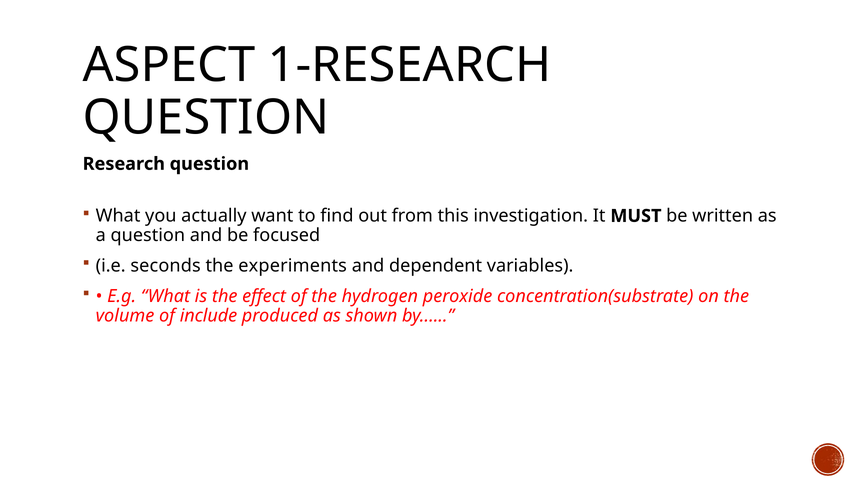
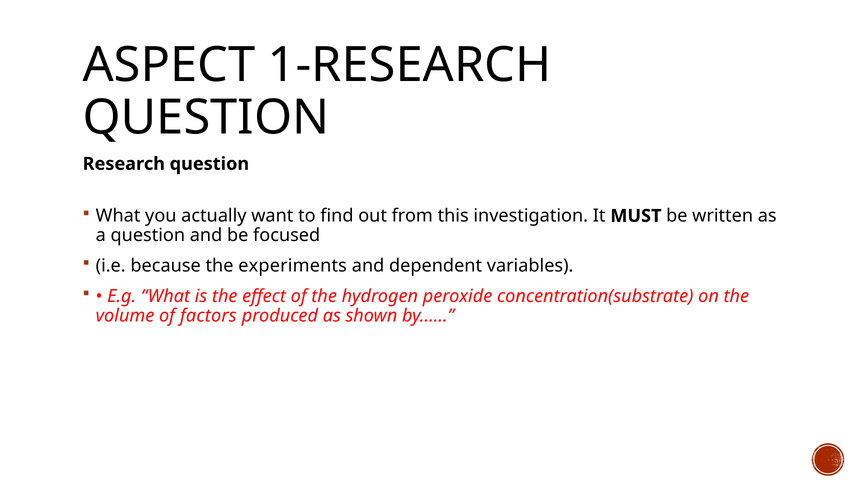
seconds: seconds -> because (166, 266)
include: include -> factors (208, 316)
